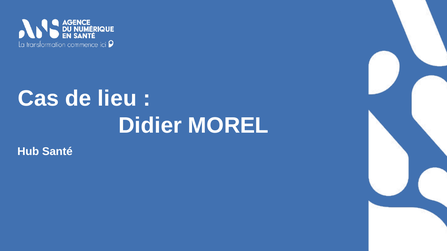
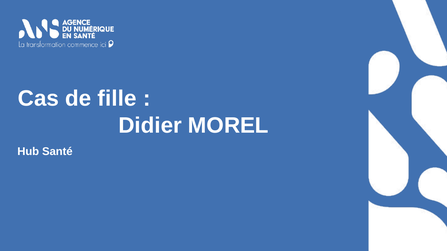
lieu: lieu -> fille (117, 99)
